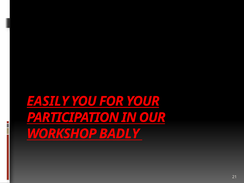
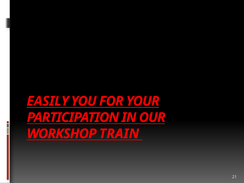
BADLY: BADLY -> TRAIN (119, 134)
